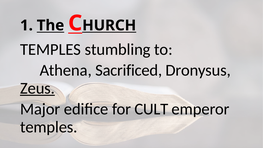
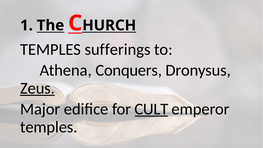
stumbling: stumbling -> sufferings (118, 49)
Sacrificed: Sacrificed -> Conquers (129, 70)
CULT underline: none -> present (151, 109)
